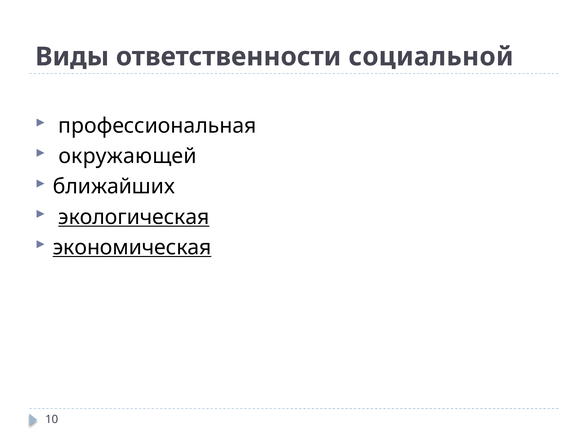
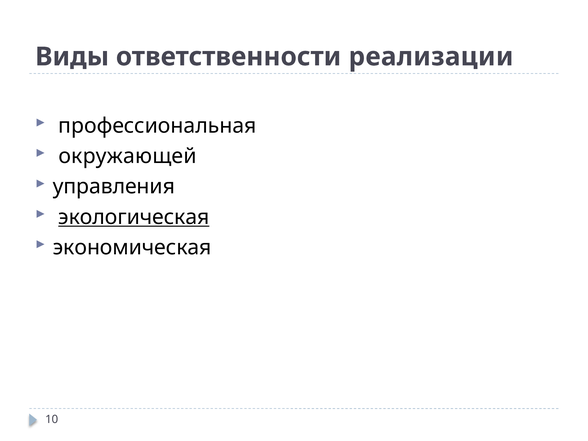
социальной: социальной -> реализации (431, 57)
ближайших: ближайших -> управления (114, 187)
экономическая underline: present -> none (132, 247)
